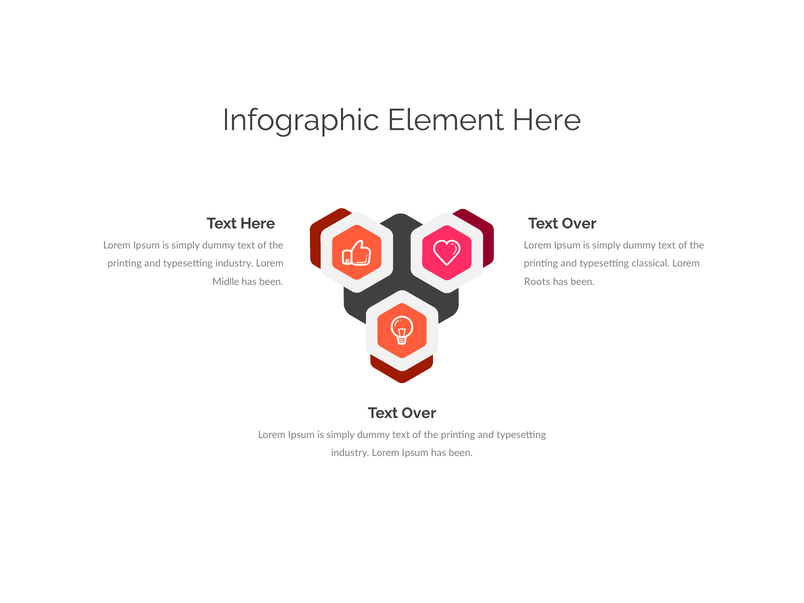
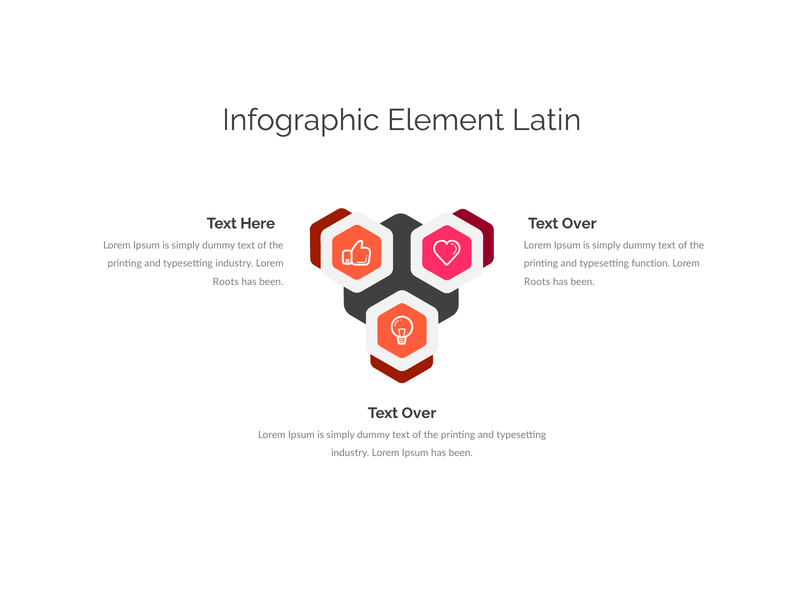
Element Here: Here -> Latin (547, 120)
classical: classical -> function (651, 264)
Midlle: Midlle -> Roots (226, 282)
